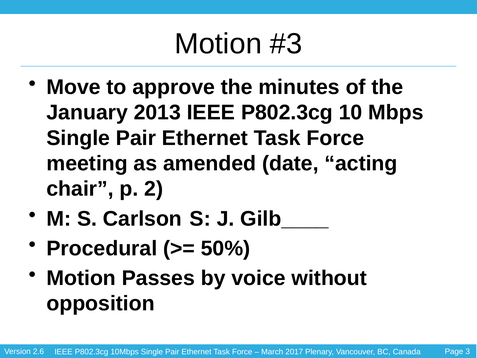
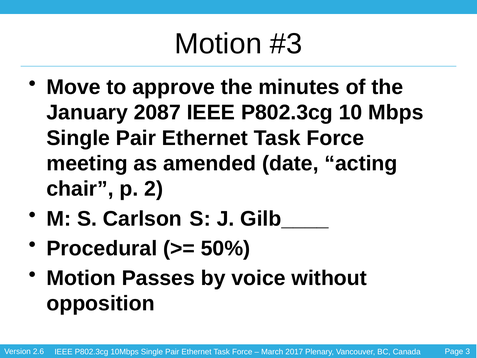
2013: 2013 -> 2087 (157, 113)
